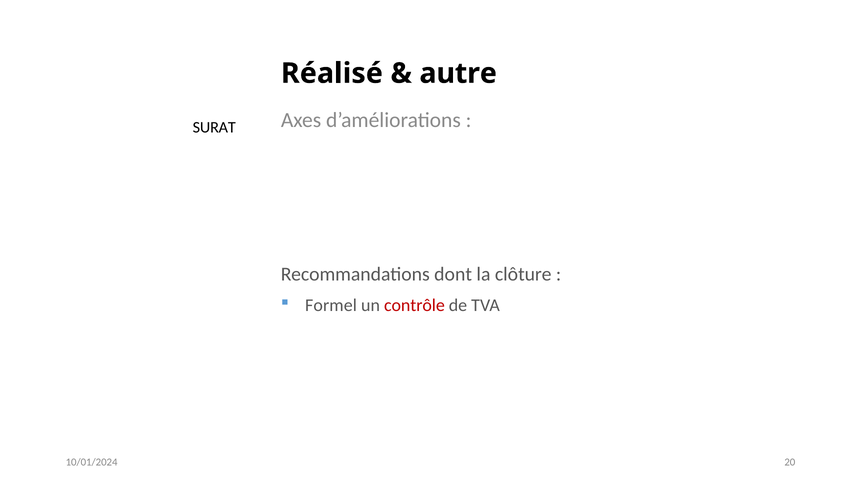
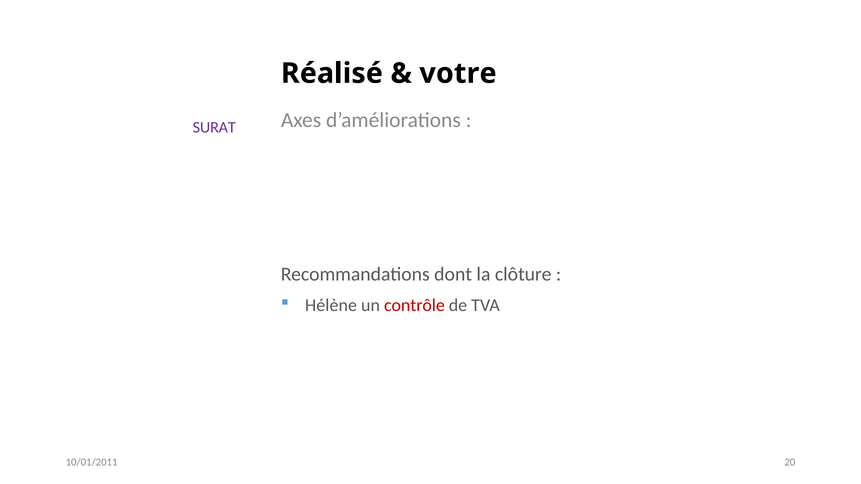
autre: autre -> votre (458, 73)
SURAT colour: black -> purple (214, 128)
Formel: Formel -> Hélène (331, 306)
10/01/2024: 10/01/2024 -> 10/01/2011 (92, 463)
